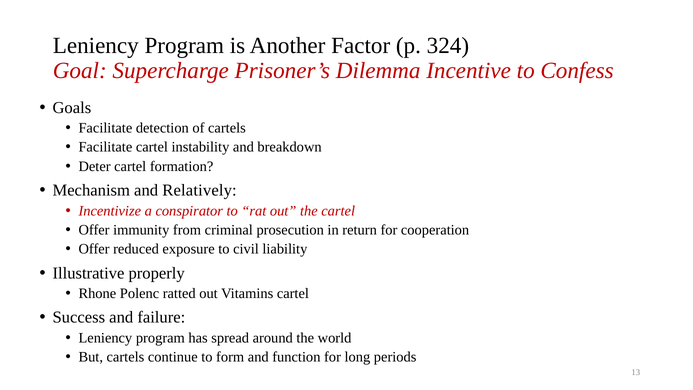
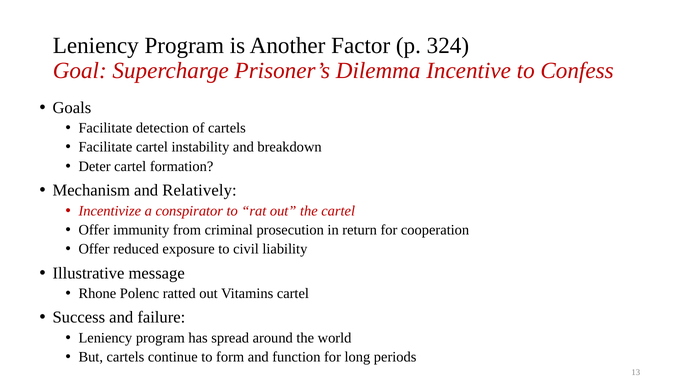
properly: properly -> message (157, 273)
